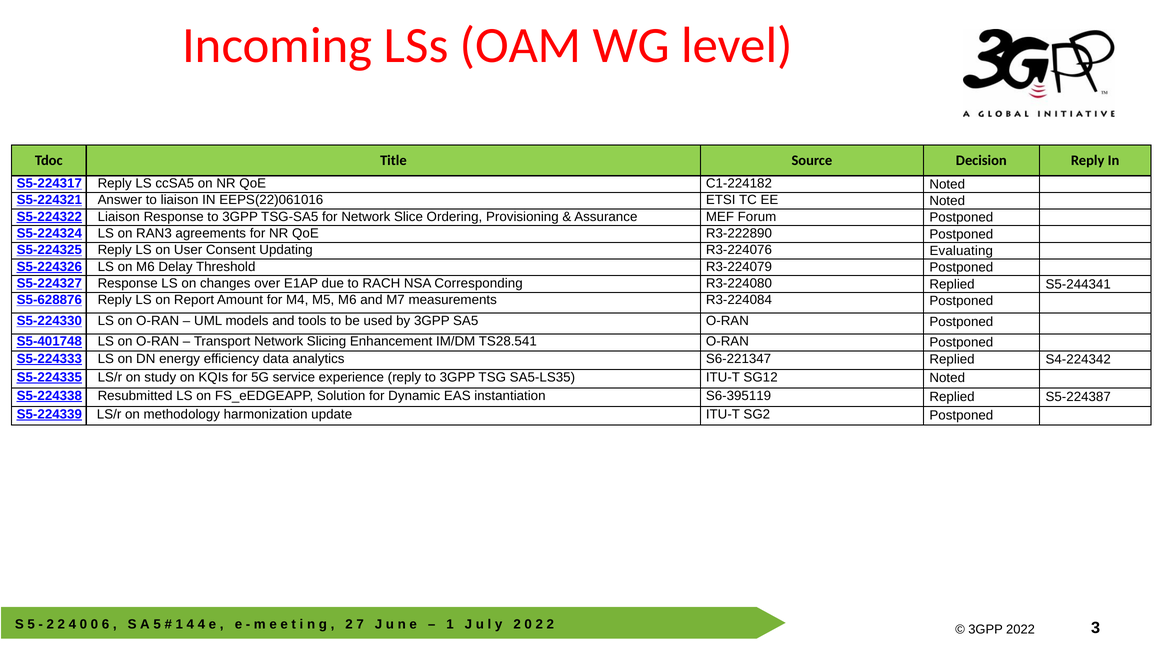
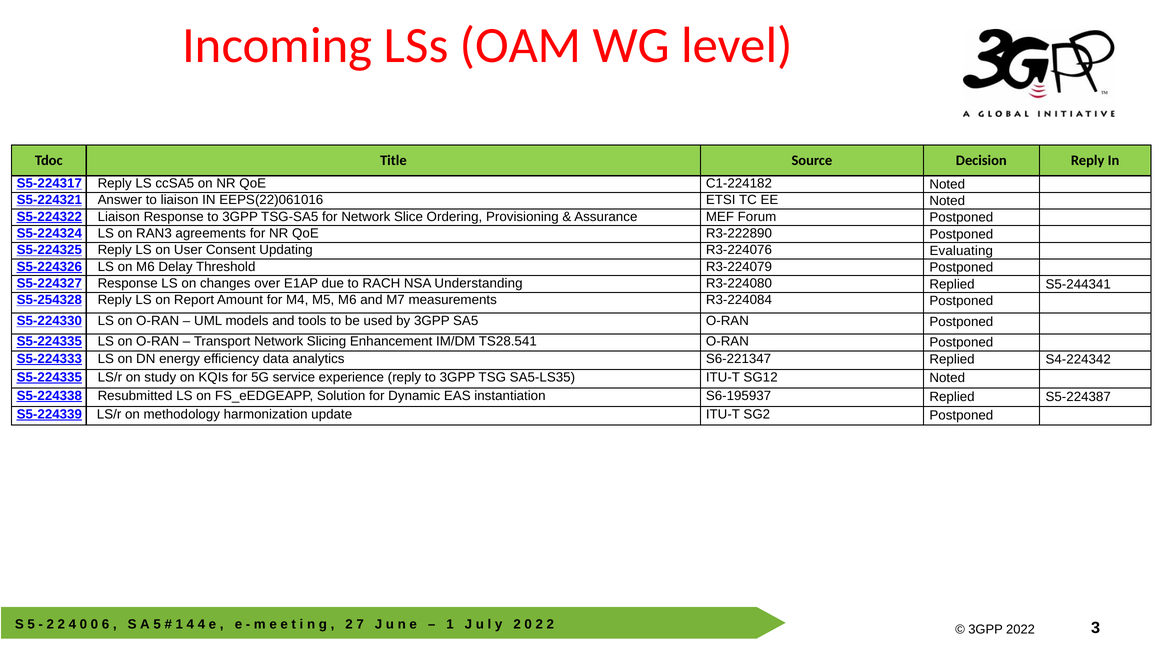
Corresponding: Corresponding -> Understanding (479, 283)
S5-628876: S5-628876 -> S5-254328 (49, 300)
S5-401748: S5-401748 -> S5-224335 (49, 342)
S6-395119: S6-395119 -> S6-195937 (739, 396)
